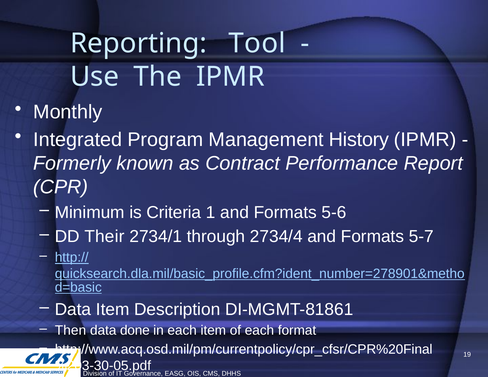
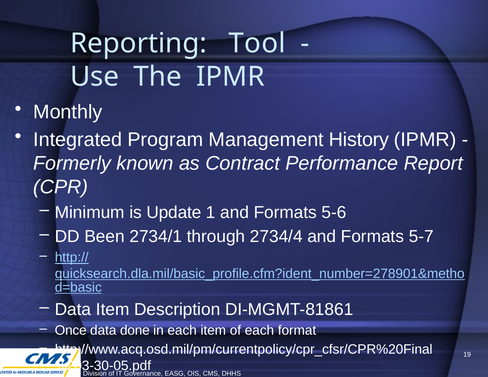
Criteria: Criteria -> Update (174, 212)
Their: Their -> Been (105, 237)
Then: Then -> Once (71, 331)
